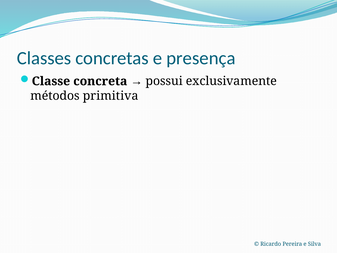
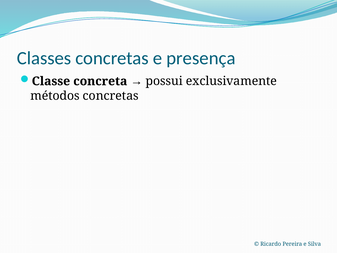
métodos primitiva: primitiva -> concretas (111, 96)
